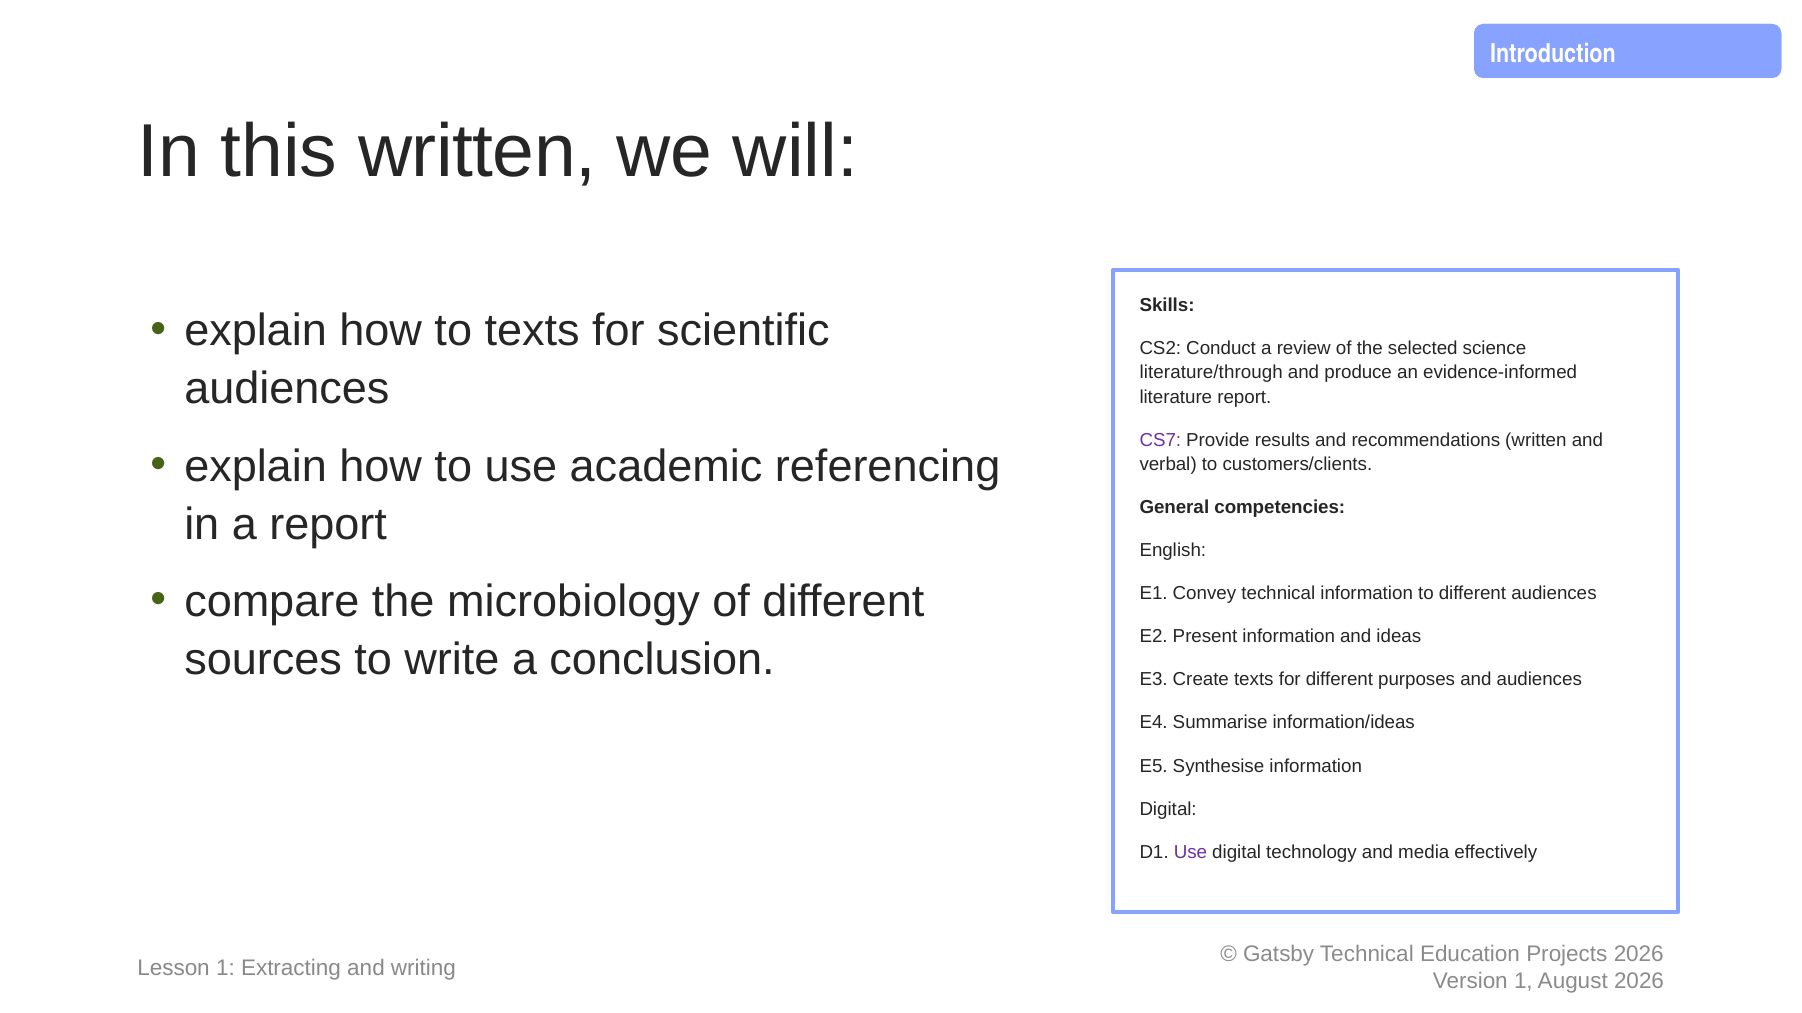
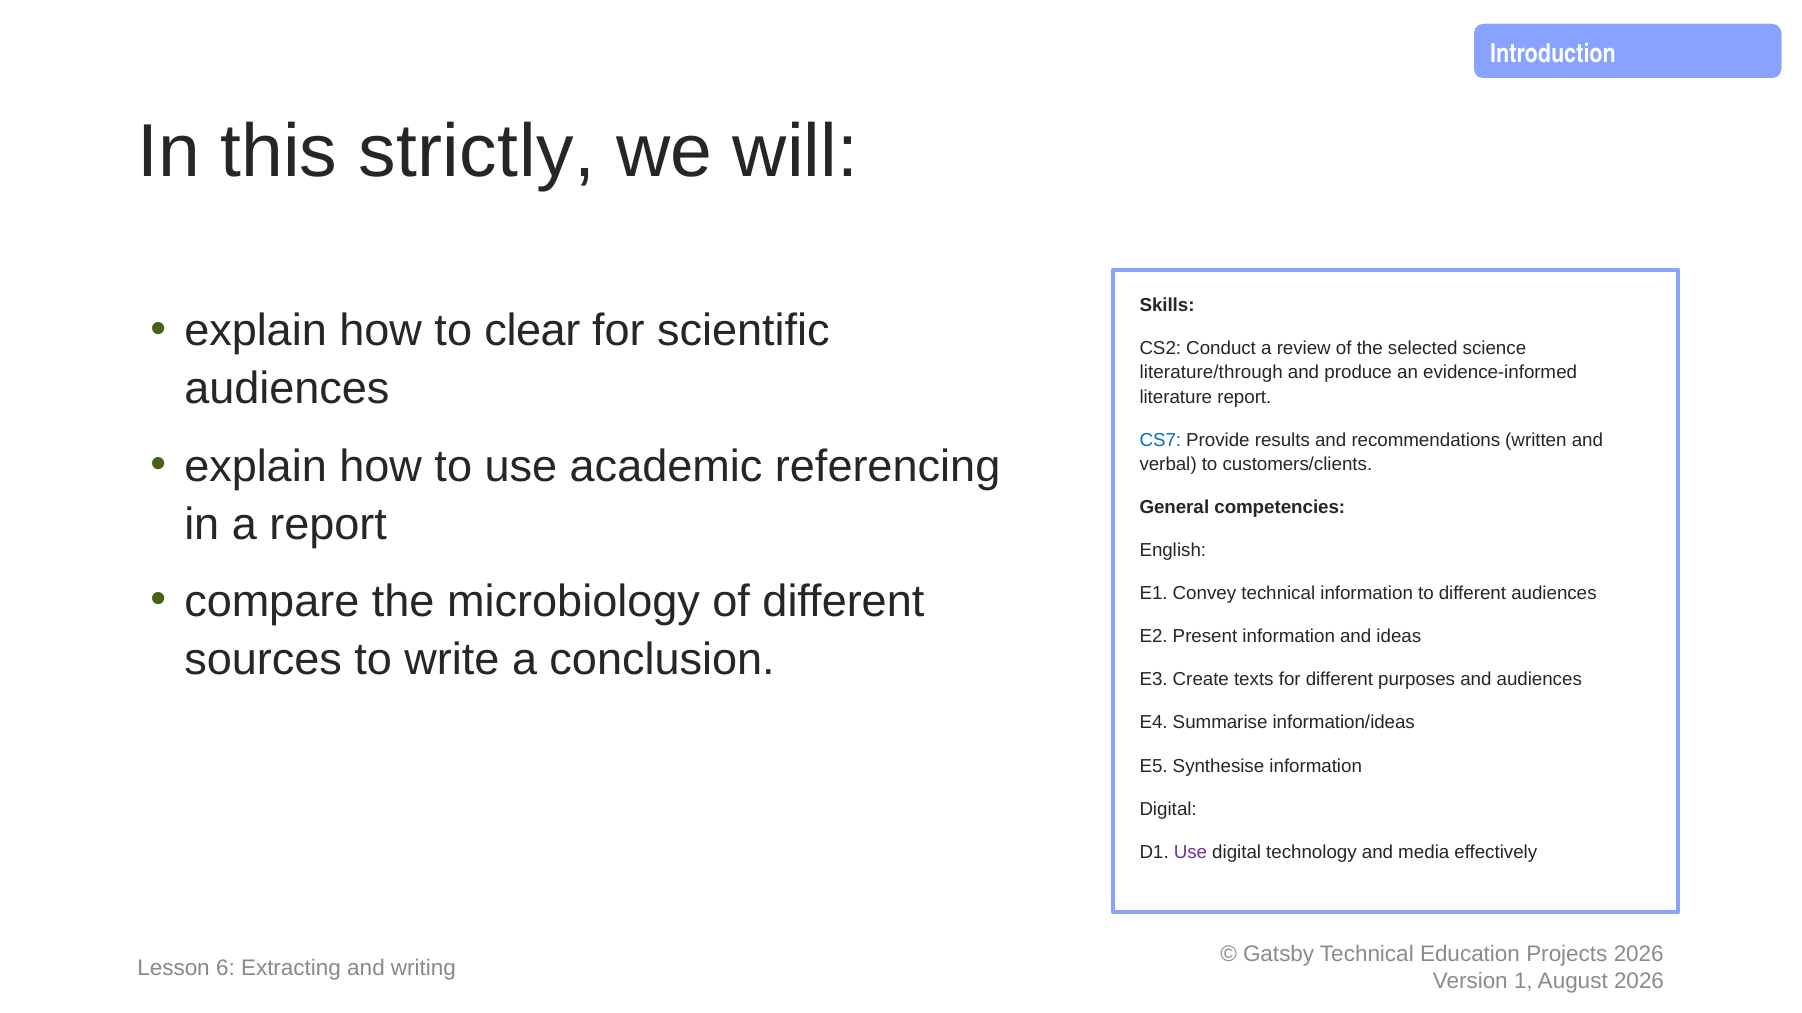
this written: written -> strictly (477, 151)
to texts: texts -> clear (532, 331)
CS7 colour: purple -> blue (1160, 440)
Lesson 1: 1 -> 6 (225, 969)
